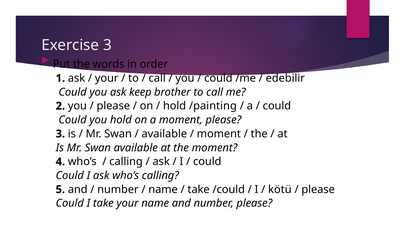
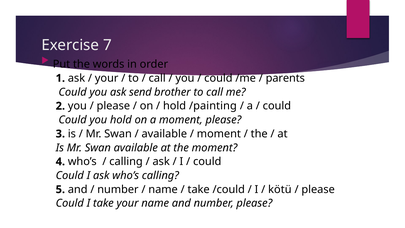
Exercise 3: 3 -> 7 (107, 45)
edebilir: edebilir -> parents (285, 78)
keep: keep -> send (140, 92)
